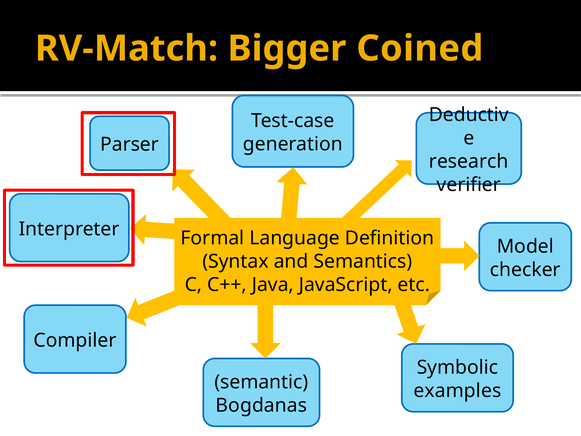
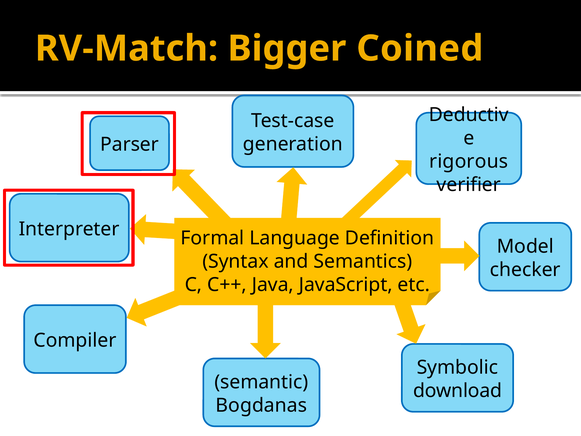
research: research -> rigorous (469, 161)
examples: examples -> download (458, 391)
